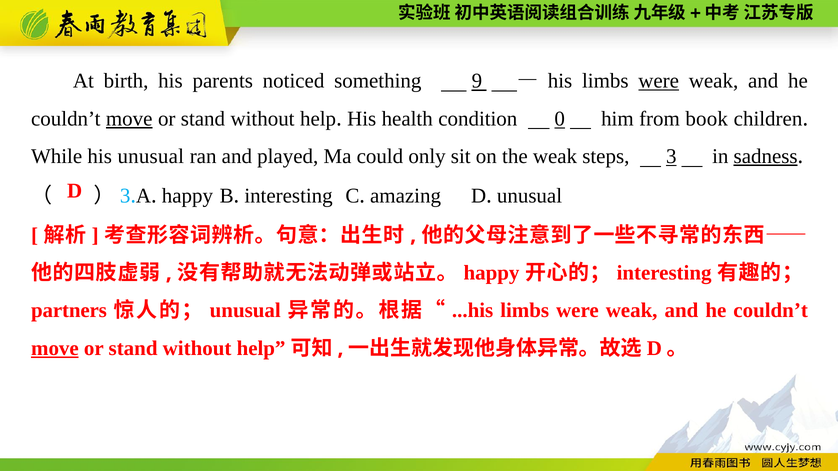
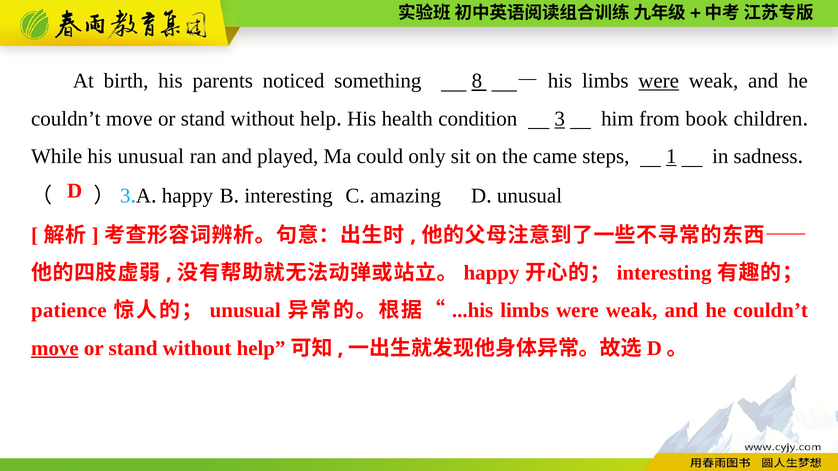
9: 9 -> 8 (477, 81)
move underline: present -> none (129, 119)
0: 0 -> 3 (560, 119)
the weak: weak -> came (555, 156)
3: 3 -> 1 (671, 156)
sadness underline: present -> none (766, 156)
partners: partners -> patience (69, 311)
